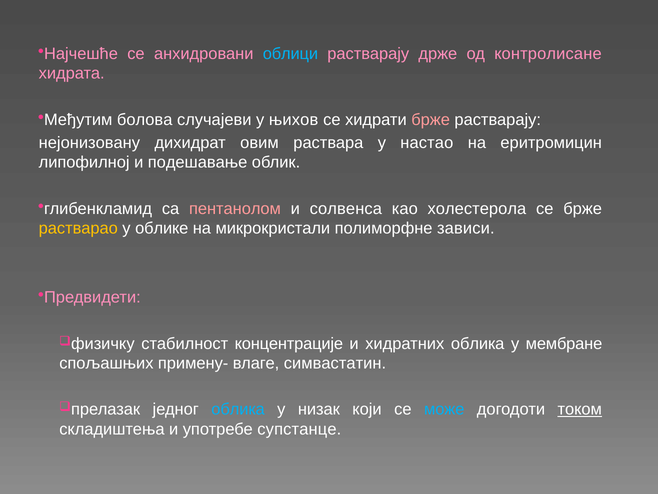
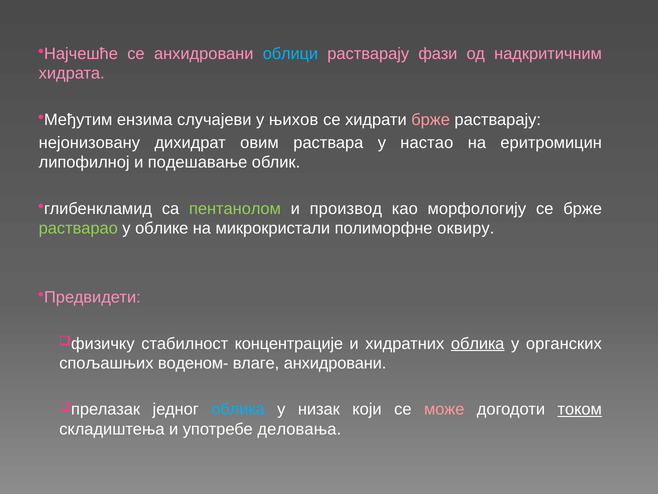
држе: држе -> фази (438, 54)
контролисане: контролисане -> надкритичним (548, 54)
болова: болова -> ензима (145, 120)
пентанолом colour: pink -> light green (235, 208)
солвенса: солвенса -> производ (346, 208)
холестерола: холестерола -> морфологију (477, 208)
растварао colour: yellow -> light green (78, 228)
зависи: зависи -> оквиру (466, 228)
облика underline: none -> present (478, 343)
мембране: мембране -> органских (564, 343)
примену-: примену- -> воденом- (193, 363)
влаге симвастатин: симвастатин -> анхидровани (335, 363)
може colour: light blue -> pink (444, 409)
супстанце: супстанце -> деловања (299, 429)
